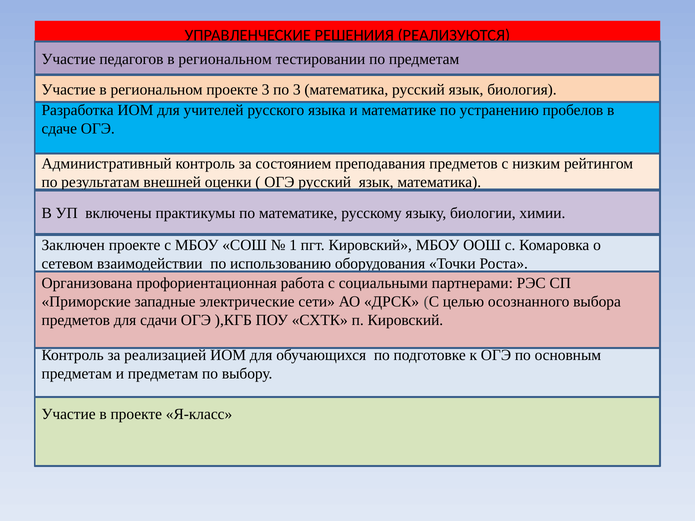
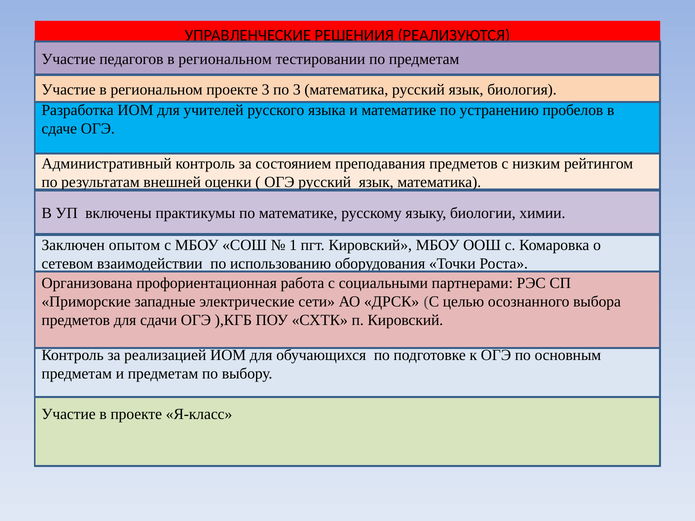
Заключен проекте: проекте -> опытом (135, 245)
